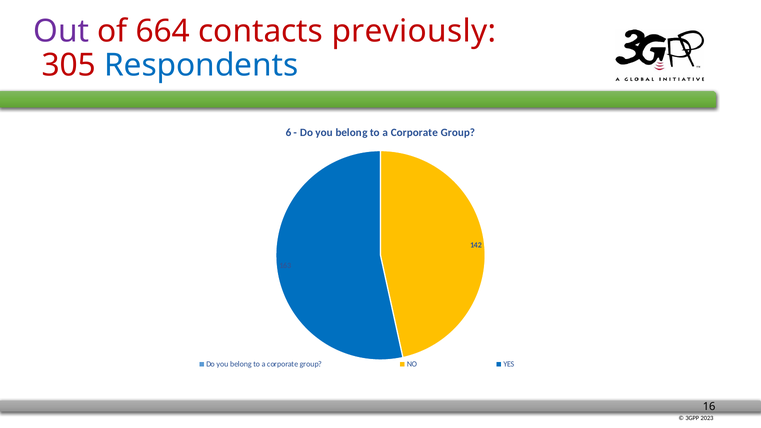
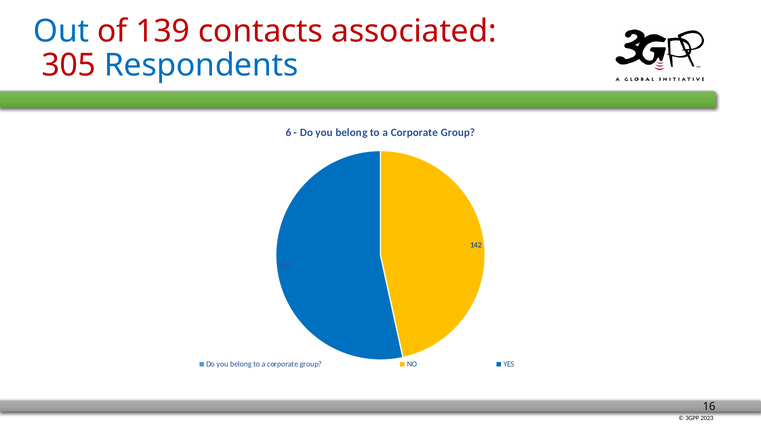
Out colour: purple -> blue (61, 31)
664: 664 -> 139 (163, 31)
previously: previously -> associated (414, 31)
